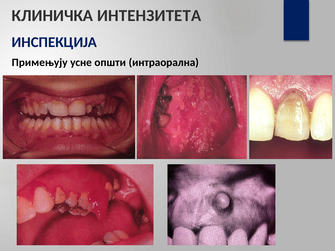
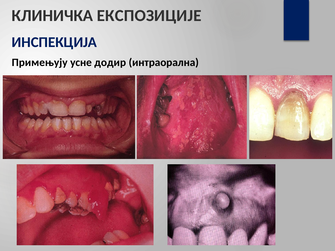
ИНТЕНЗИТЕТА: ИНТЕНЗИТЕТА -> ЕКСПОЗИЦИЈЕ (149, 16)
општи: општи -> додир (110, 62)
